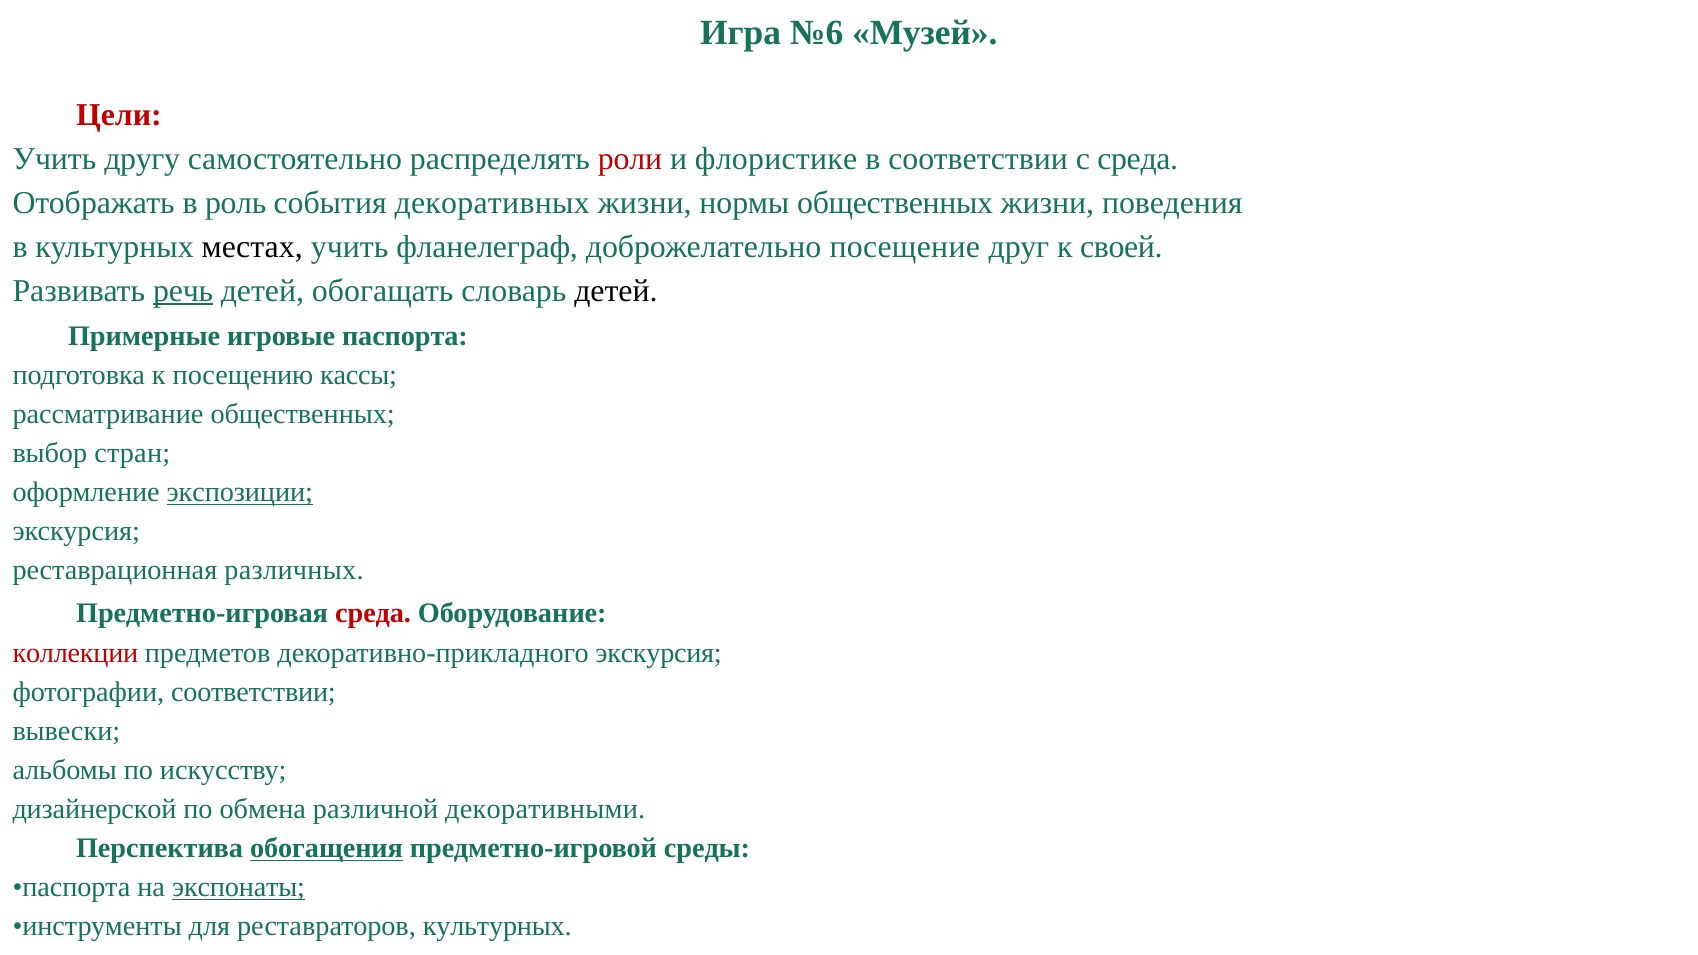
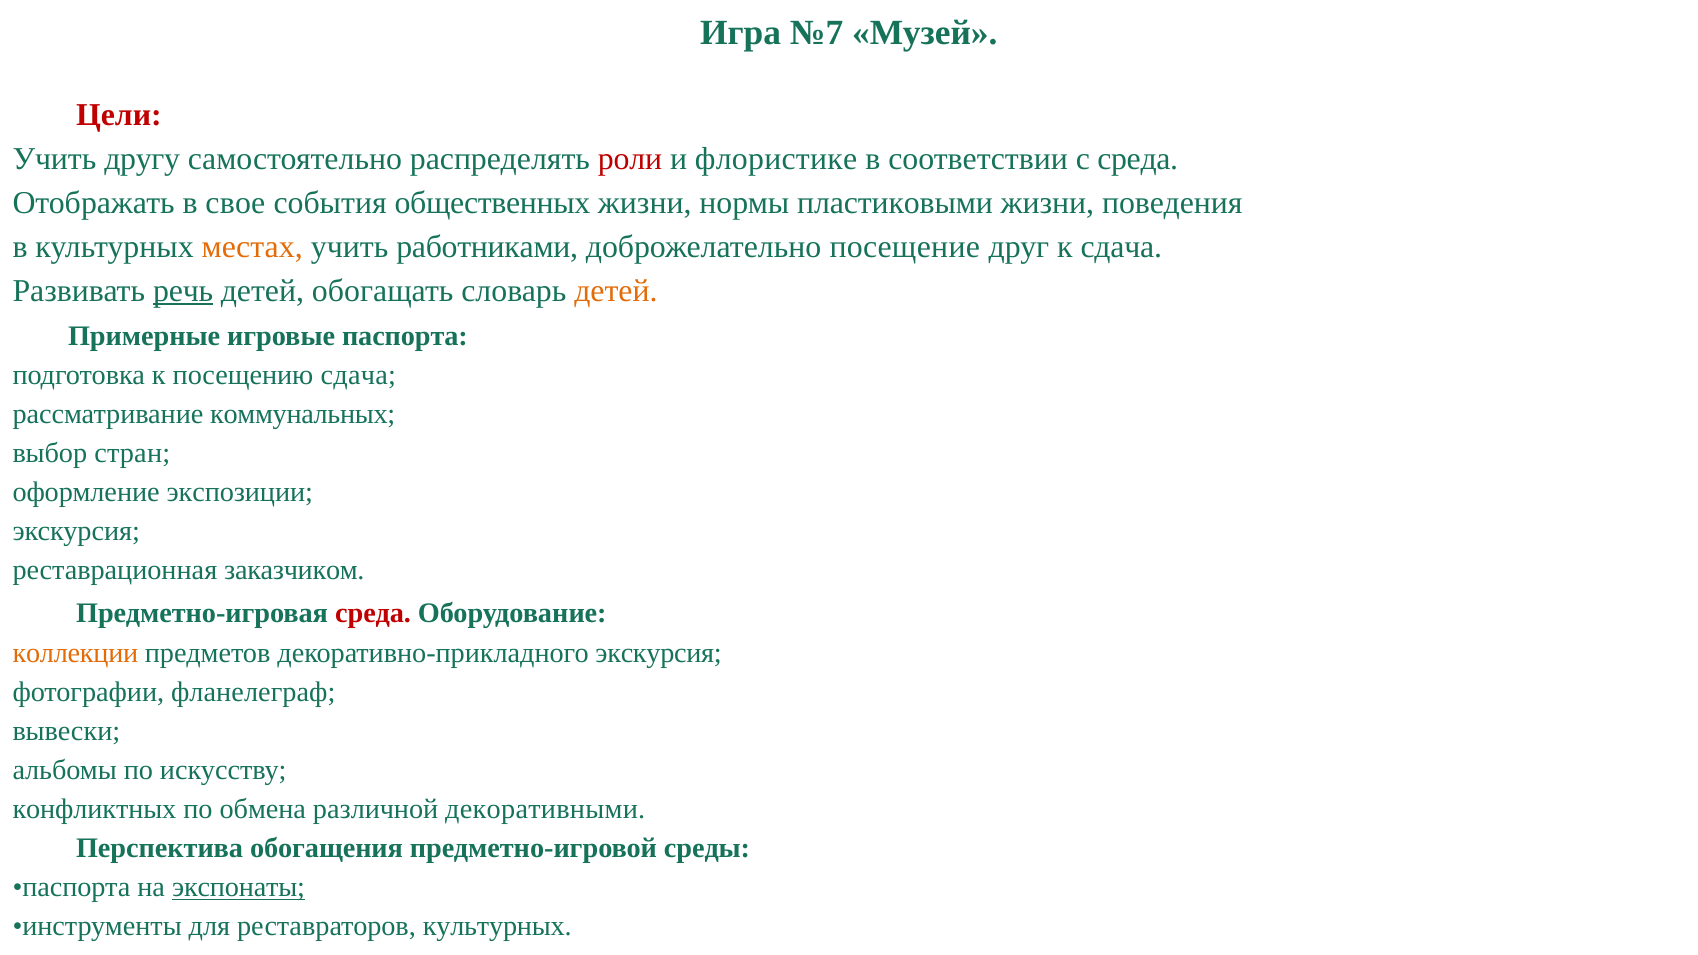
№6: №6 -> №7 (817, 33)
роль: роль -> свое (235, 203)
декоративных: декоративных -> общественных (492, 203)
нормы общественных: общественных -> пластиковыми (895, 203)
местах colour: black -> orange (252, 247)
фланелеграф: фланелеграф -> работниками (487, 247)
к своей: своей -> сдача (1121, 247)
детей colour: black -> orange (616, 291)
посещению кассы: кассы -> сдача (358, 375)
рассматривание общественных: общественных -> коммунальных (303, 414)
экспозиции underline: present -> none (240, 492)
различных: различных -> заказчиком (294, 571)
коллекции colour: red -> orange (75, 653)
фотографии соответствии: соответствии -> фланелеграф (253, 692)
дизайнерской: дизайнерской -> конфликтных (94, 809)
обогащения underline: present -> none (327, 848)
